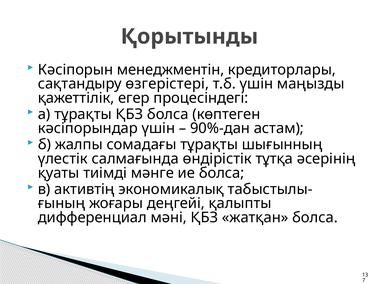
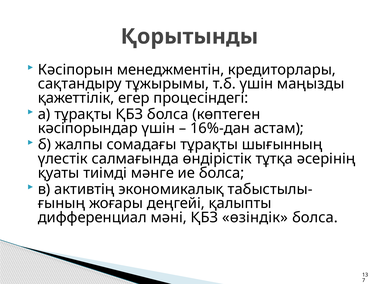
өзгерістері: өзгерістері -> тұжырымы (167, 84)
90%-дан: 90%-дан -> 16%-дан (220, 128)
жатқан: жатқан -> өзіндік (255, 218)
